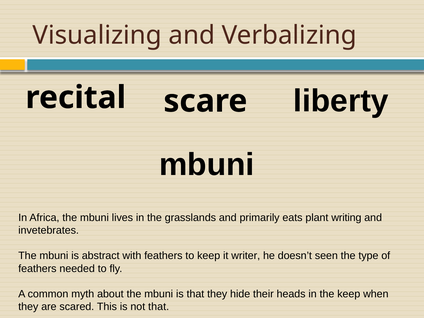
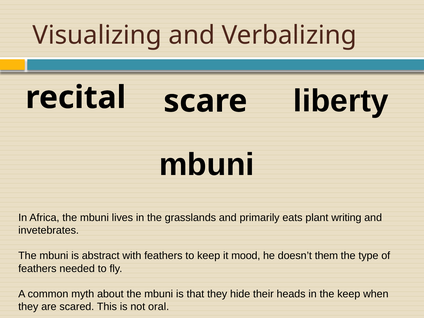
writer: writer -> mood (246, 256)
seen: seen -> them (326, 256)
not that: that -> oral (159, 307)
